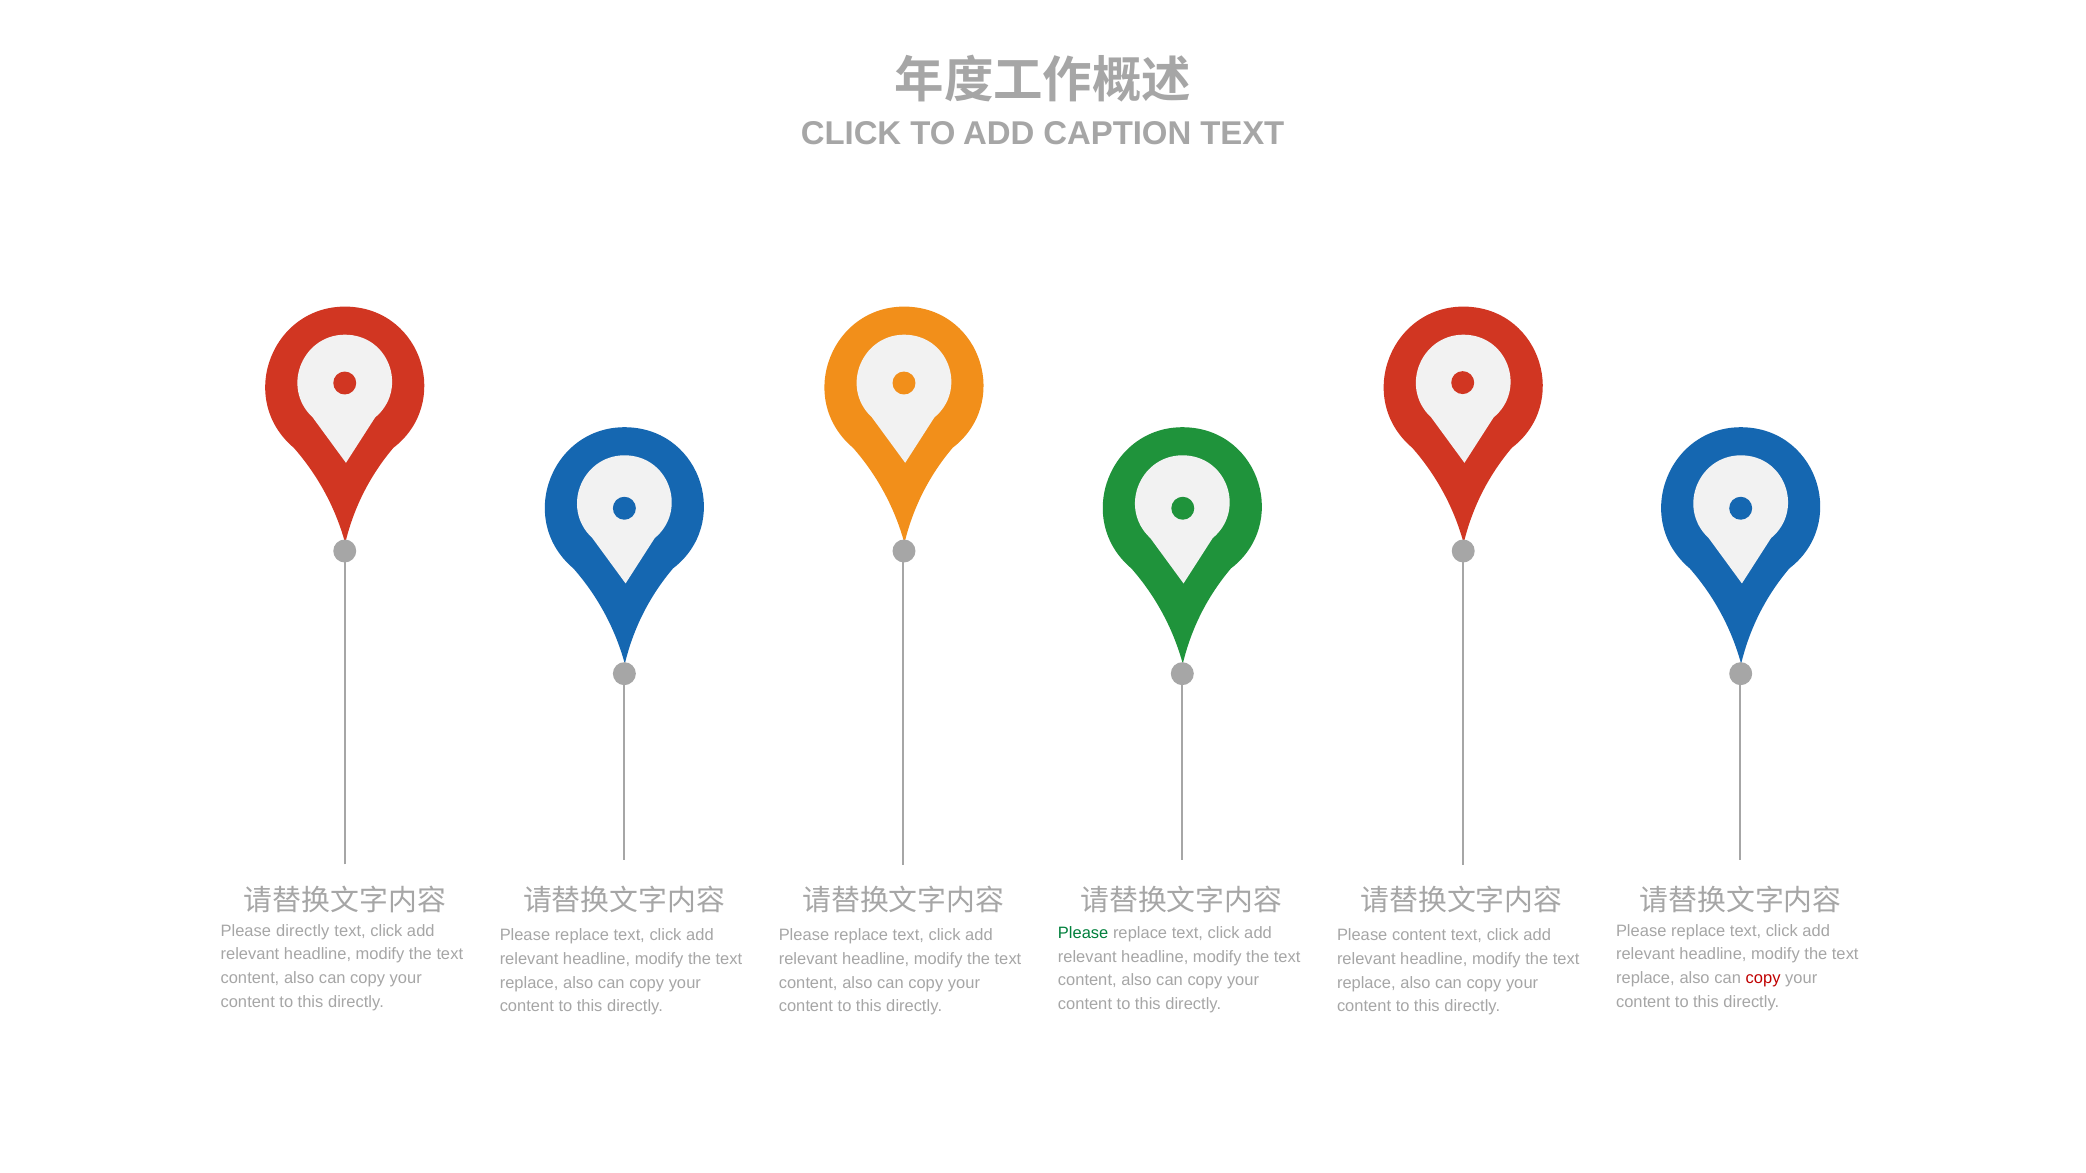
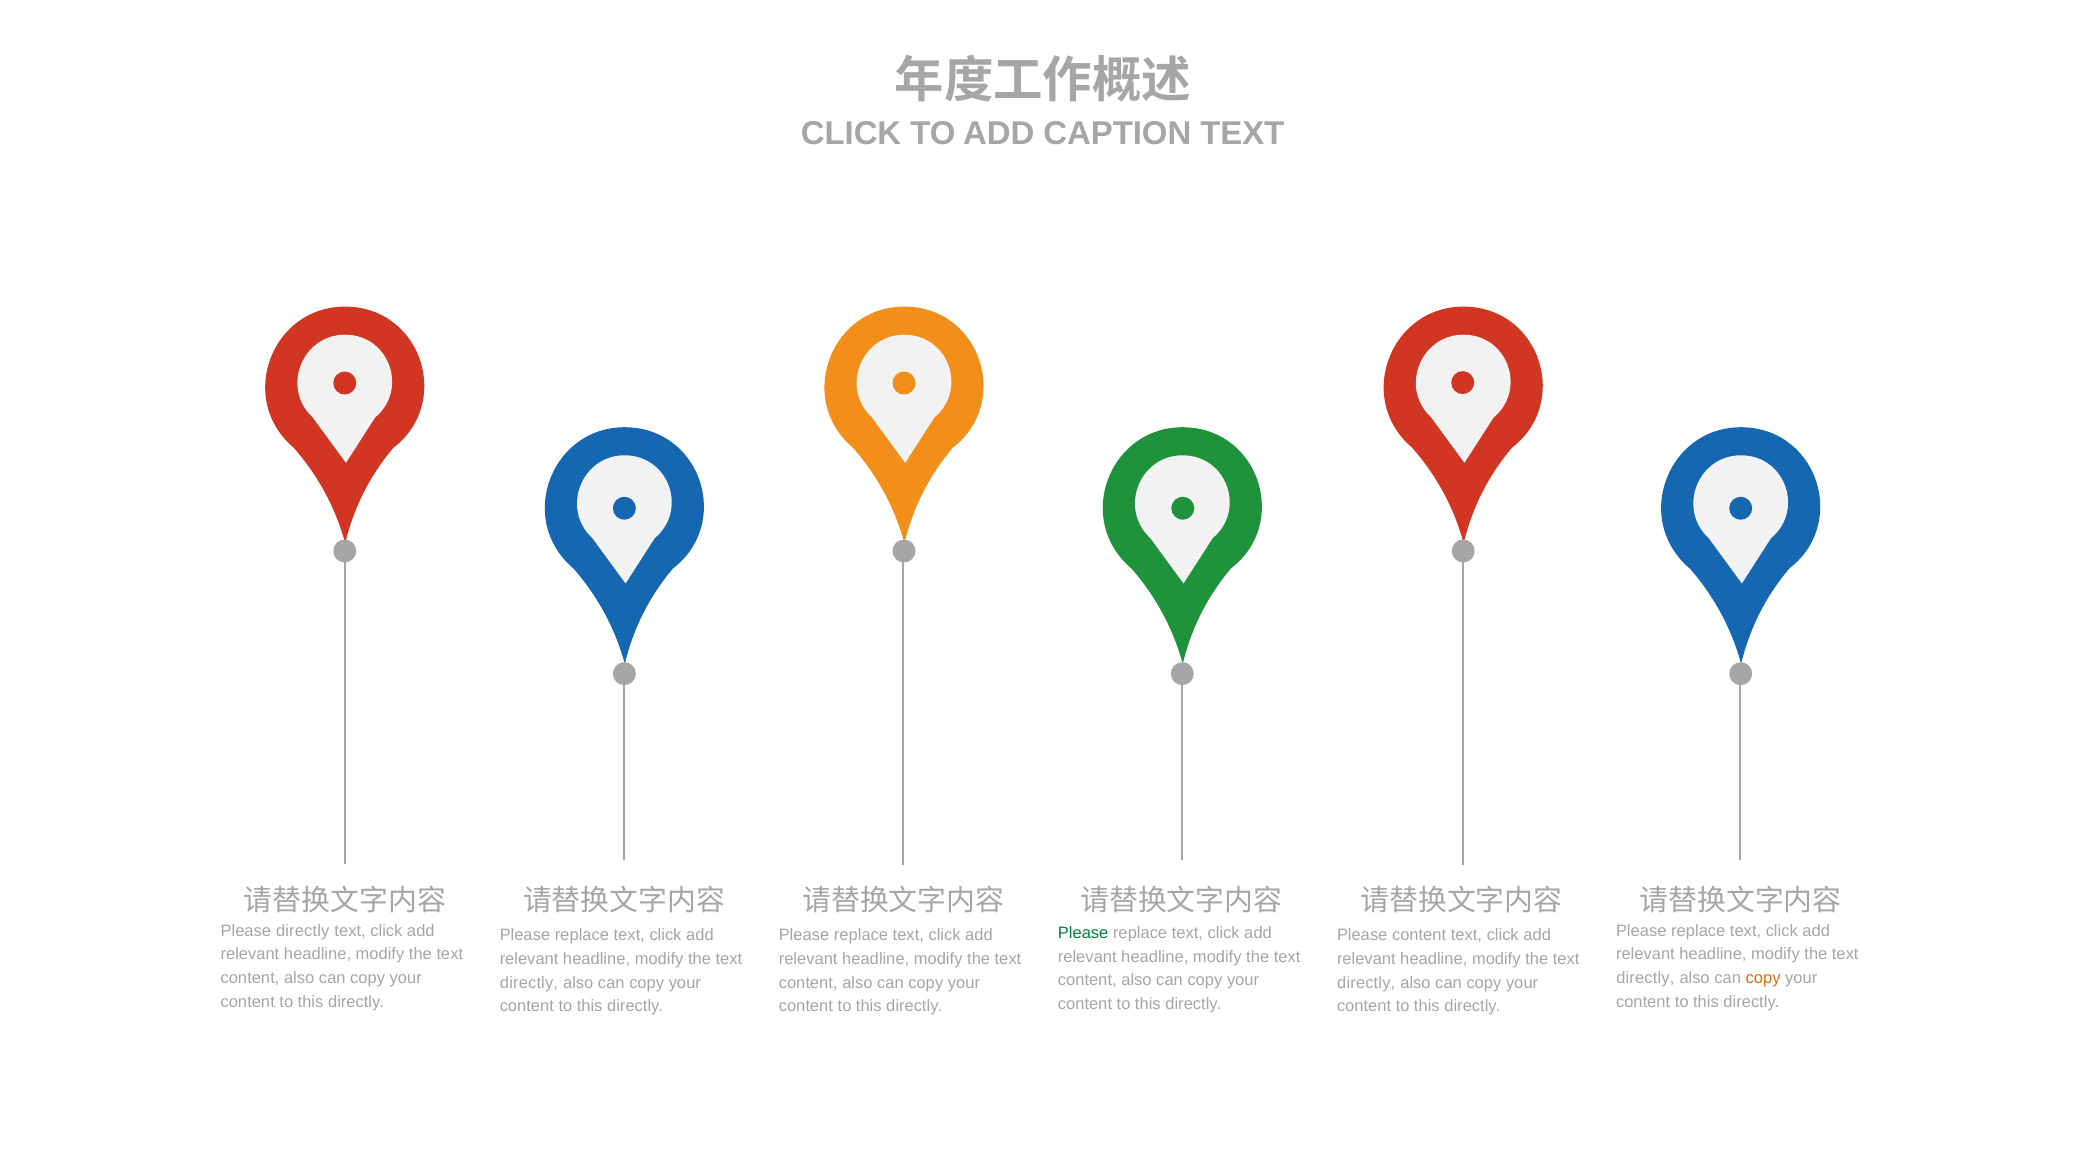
replace: replace -> directly (1645, 978)
copy colour: red -> orange (1763, 978)
replace: replace -> directly (529, 983)
replace: replace -> directly (1366, 983)
